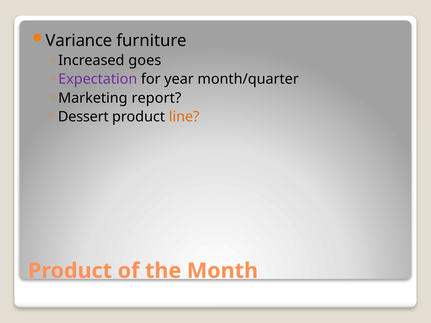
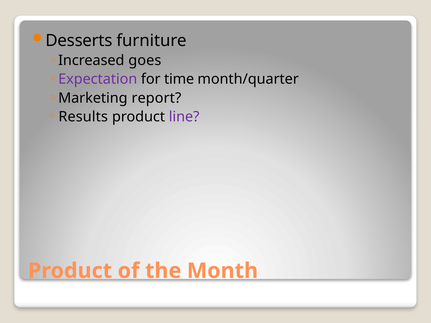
Variance: Variance -> Desserts (79, 41)
year: year -> time (179, 79)
Dessert: Dessert -> Results (83, 117)
line colour: orange -> purple (184, 117)
